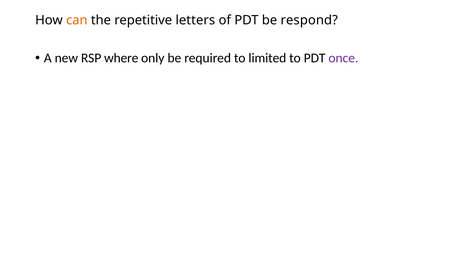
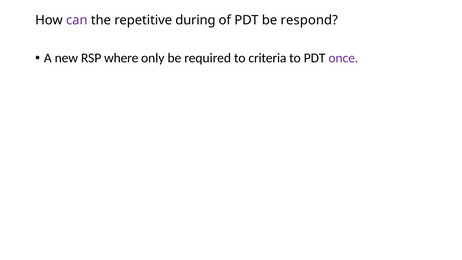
can colour: orange -> purple (77, 20)
letters: letters -> during (195, 20)
limited: limited -> criteria (267, 58)
